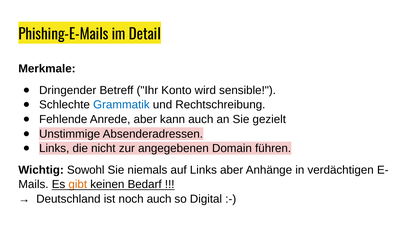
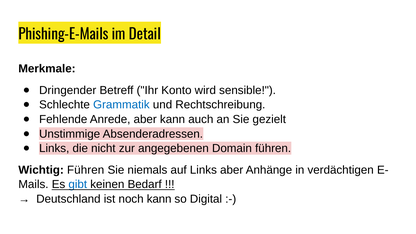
Wichtig Sowohl: Sowohl -> Führen (86, 170)
gibt colour: orange -> blue (78, 185)
noch auch: auch -> kann (159, 199)
